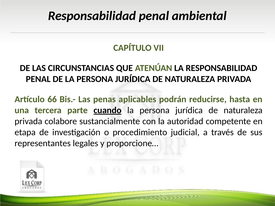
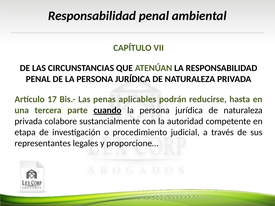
66: 66 -> 17 (52, 99)
